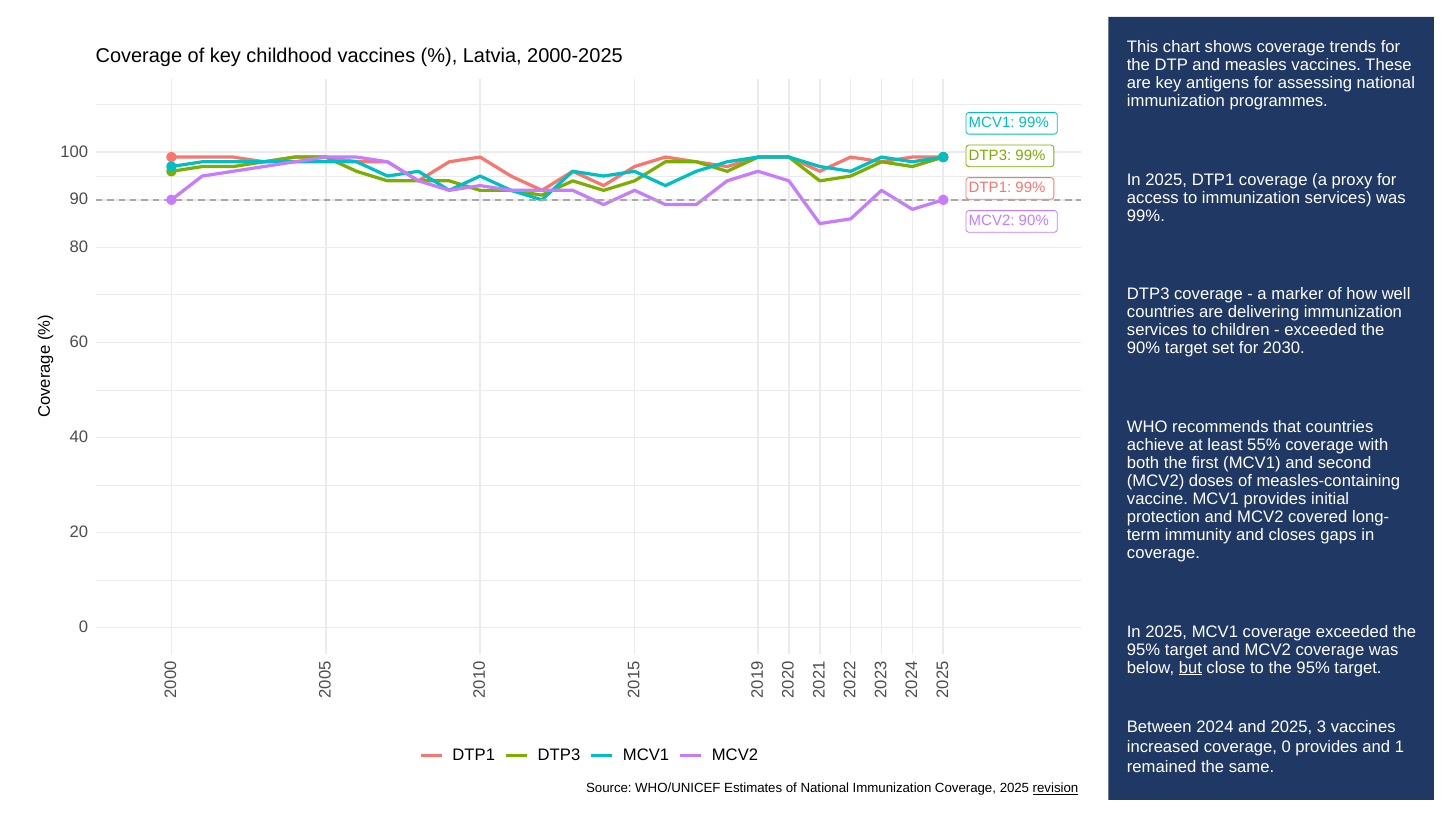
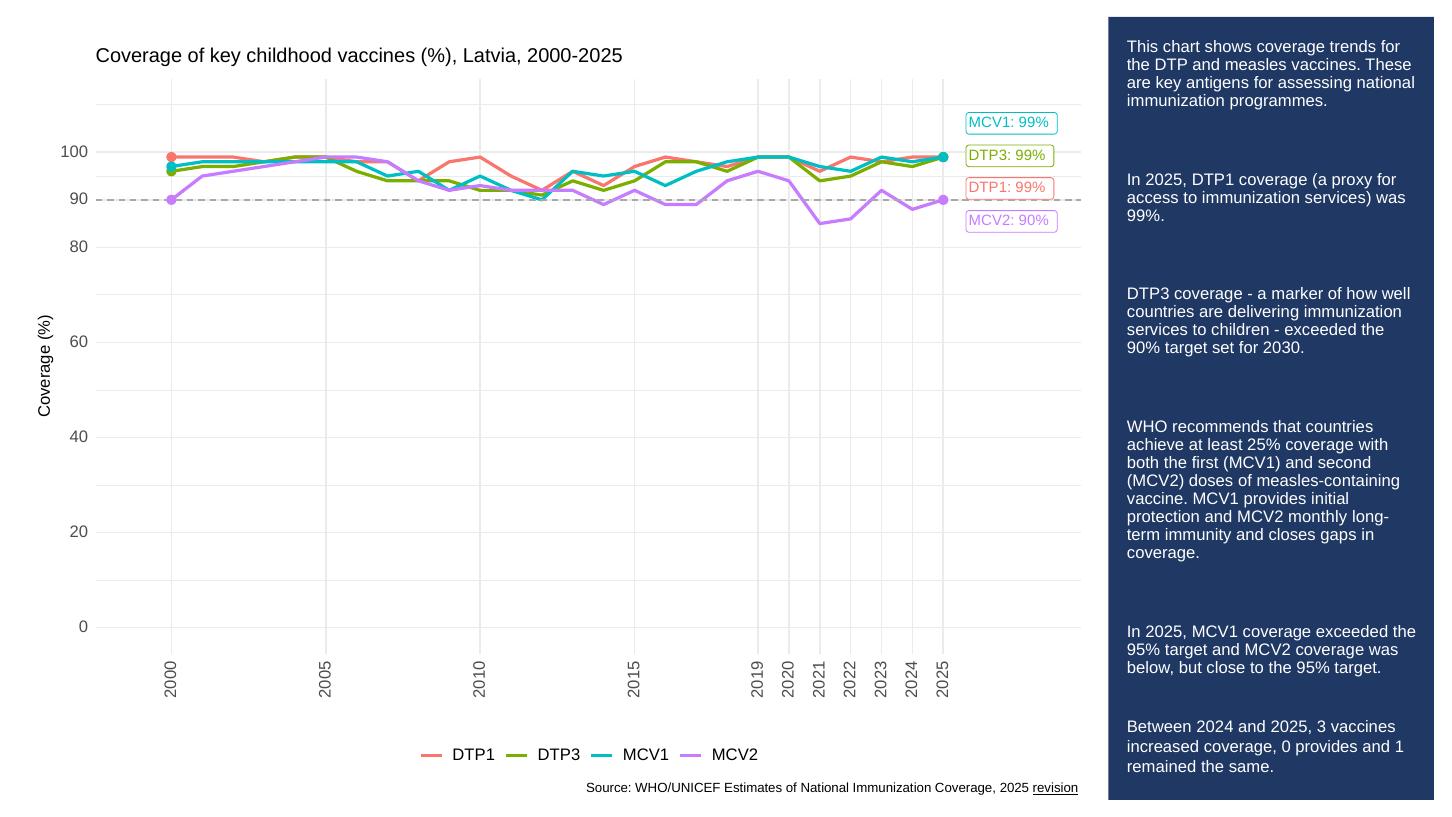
55%: 55% -> 25% (1264, 445)
covered: covered -> monthly (1318, 517)
but underline: present -> none (1190, 668)
